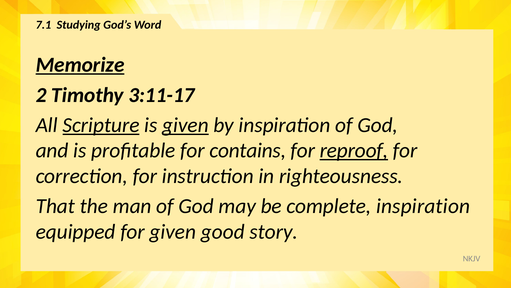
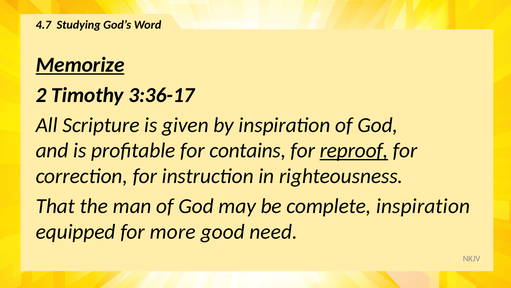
7.1: 7.1 -> 4.7 (43, 25)
3:11-17: 3:11-17 -> 3:36-17 (161, 95)
Scripture underline: present -> none (101, 125)
given underline: present -> none (185, 125)
for given: given -> more (173, 232)
story: story -> need (274, 232)
